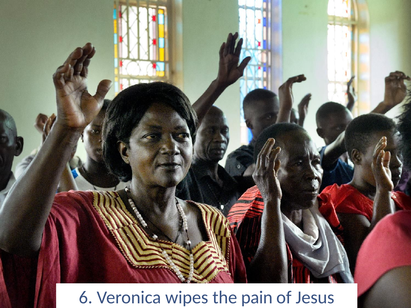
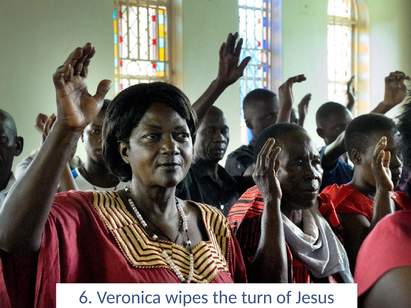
pain: pain -> turn (257, 298)
